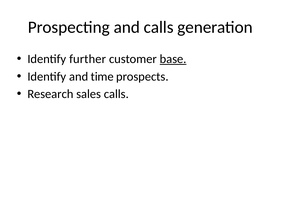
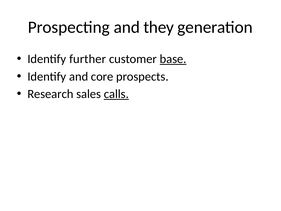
and calls: calls -> they (159, 27)
time: time -> core (102, 76)
calls underline: none -> present (116, 94)
